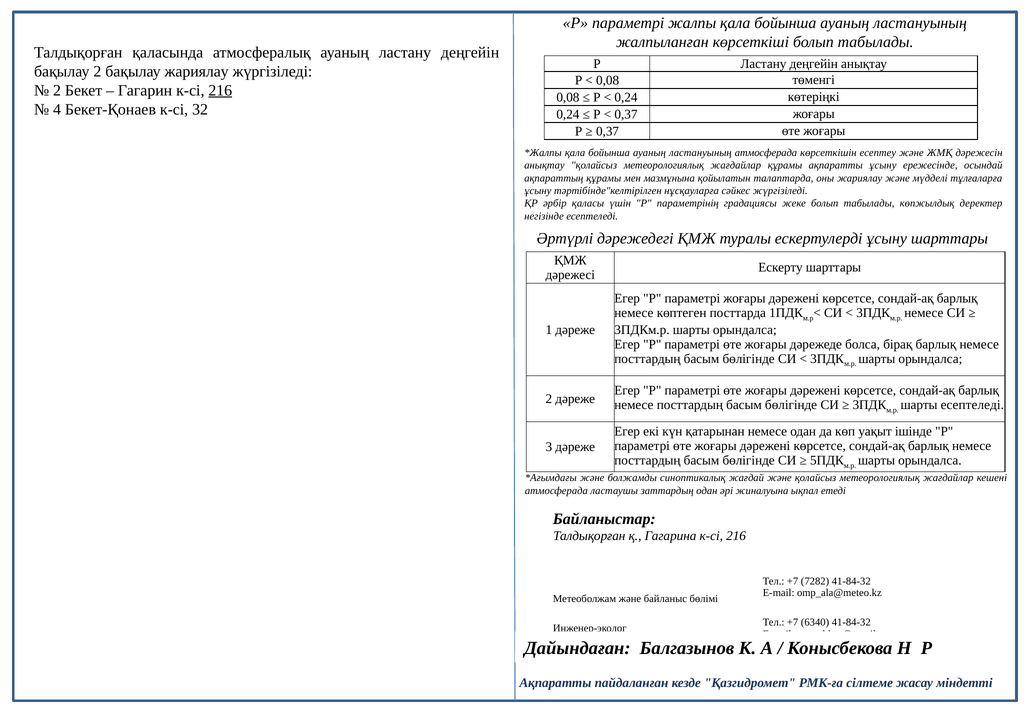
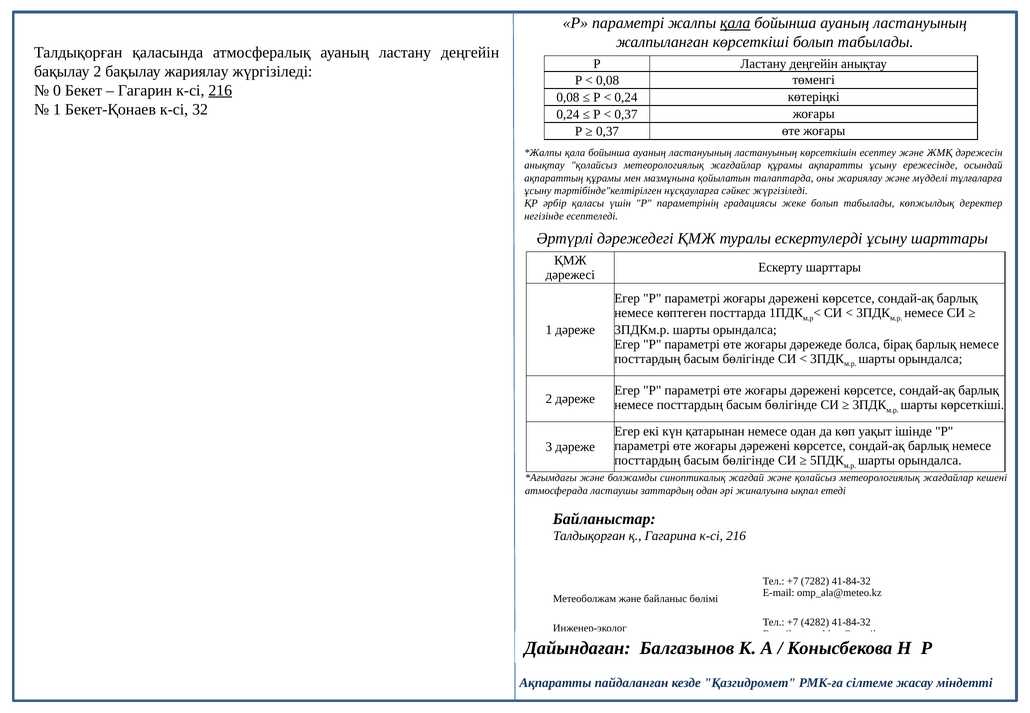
қала underline: none -> present (735, 23)
2: 2 -> 0 (57, 90)
4: 4 -> 1 (57, 109)
ластануының атмосферада: атмосферада -> ластануының (766, 153)
шарты есептеледі: есептеледі -> көрсеткіші (972, 405)
6340: 6340 -> 4282 (815, 623)
